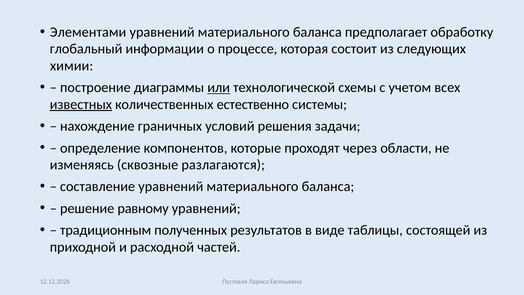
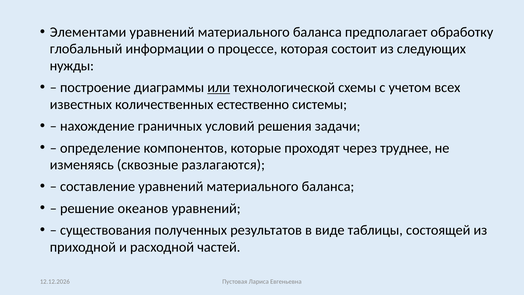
химии: химии -> нужды (72, 66)
известных underline: present -> none (81, 104)
области: области -> труднее (406, 148)
равному: равному -> океанов (143, 208)
традиционным: традиционным -> существования (106, 230)
